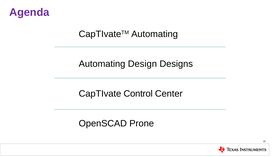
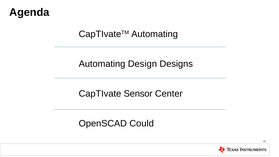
Agenda colour: purple -> black (29, 12)
Control: Control -> Sensor (138, 94)
Prone: Prone -> Could (142, 123)
